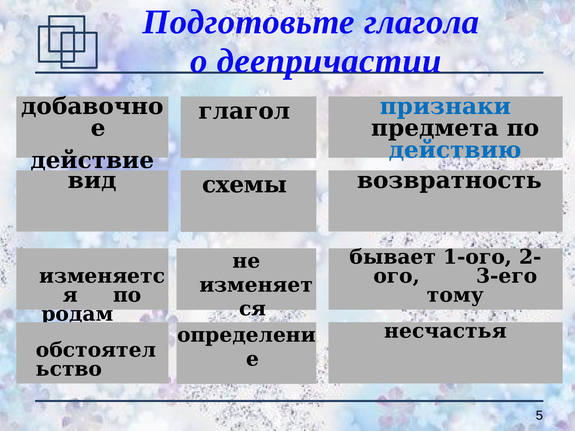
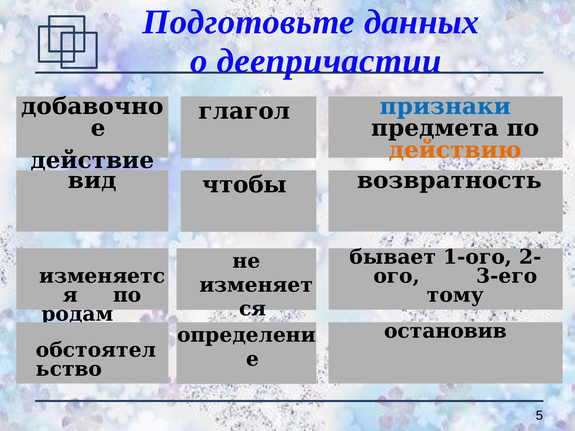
глагола: глагола -> данных (422, 22)
действию colour: blue -> orange (455, 150)
схемы: схемы -> чтобы (245, 185)
несчастья: несчастья -> остановив (446, 331)
